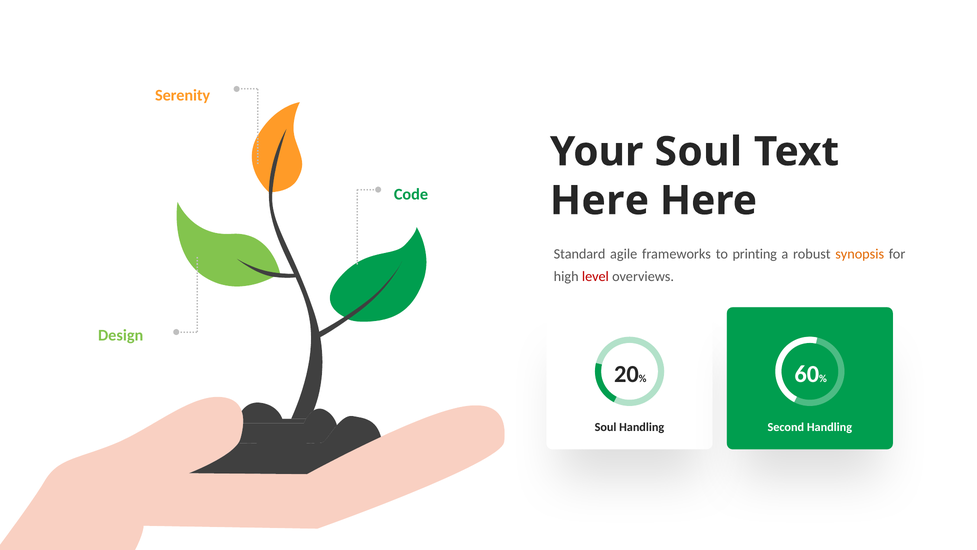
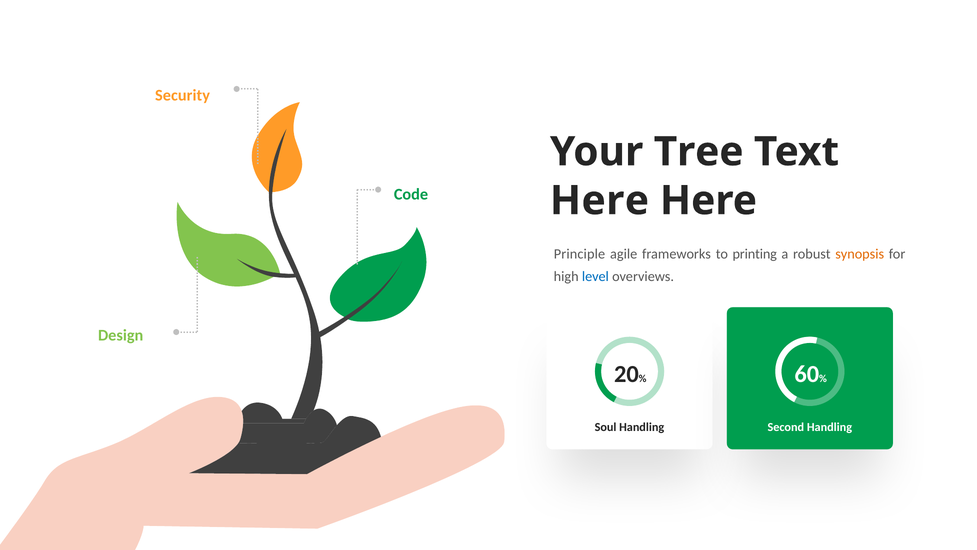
Serenity: Serenity -> Security (183, 96)
Your Soul: Soul -> Tree (699, 152)
Standard: Standard -> Principle (579, 254)
level colour: red -> blue (595, 276)
